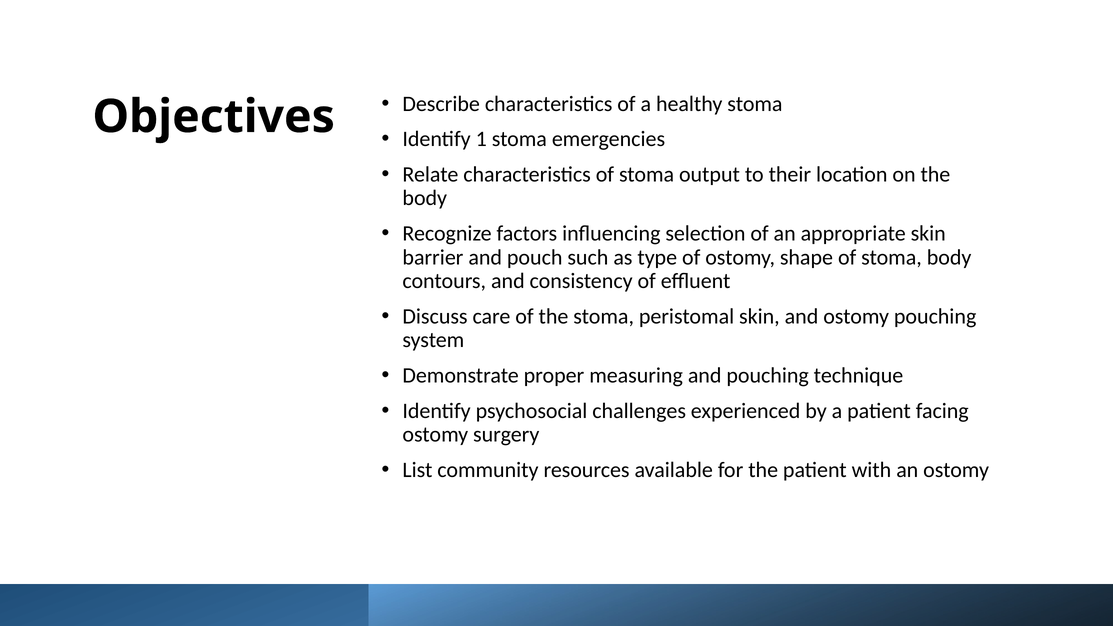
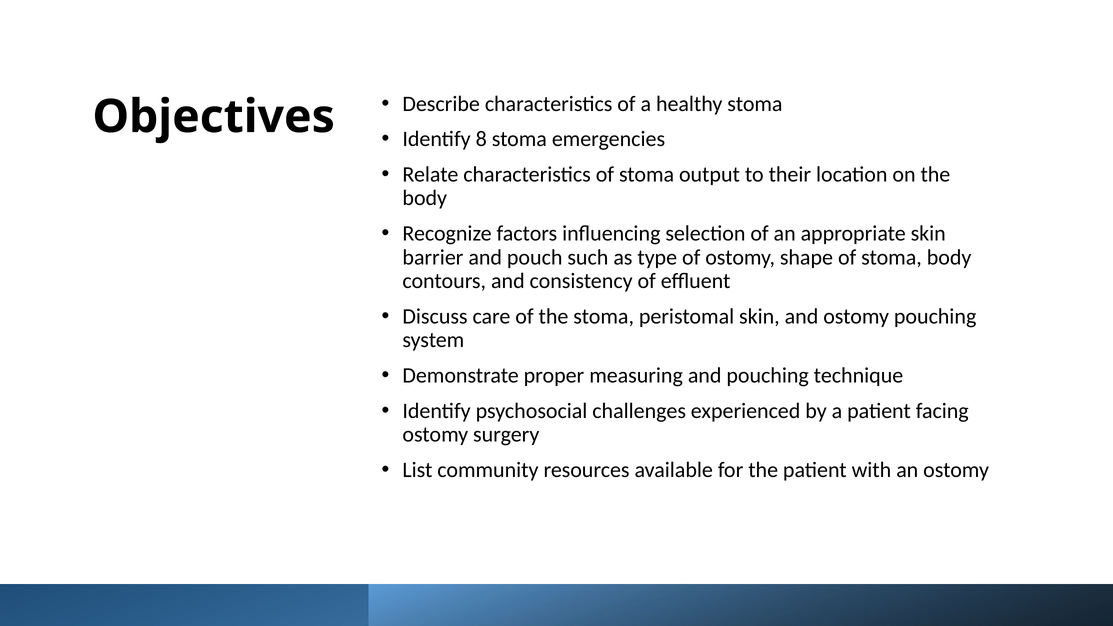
1: 1 -> 8 (481, 139)
